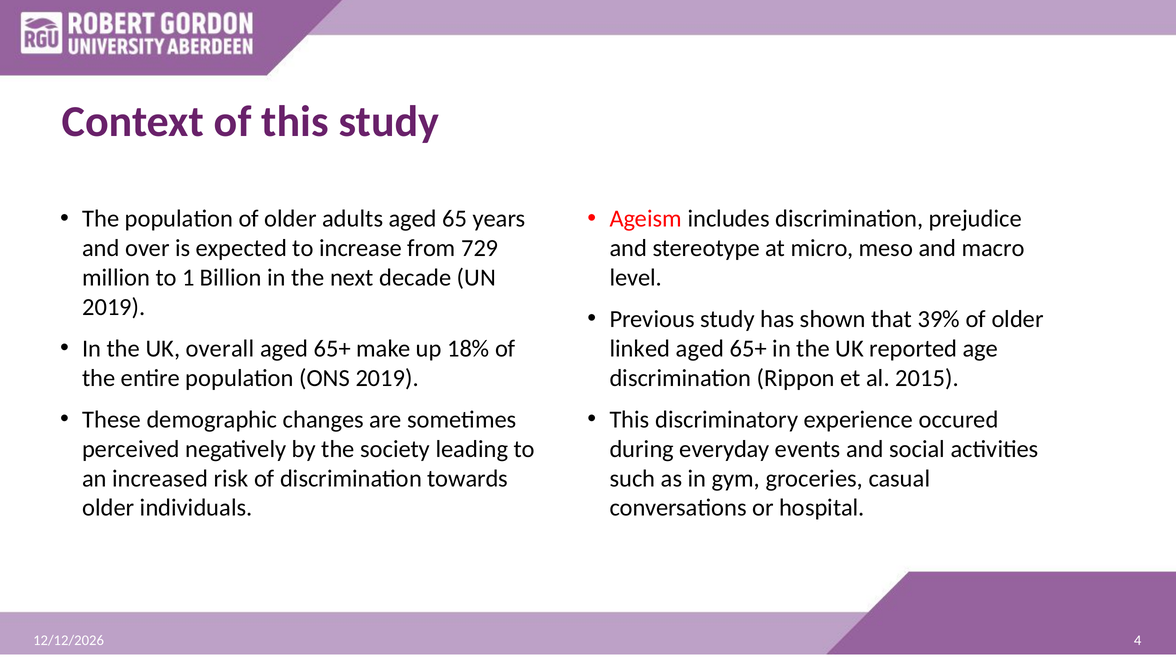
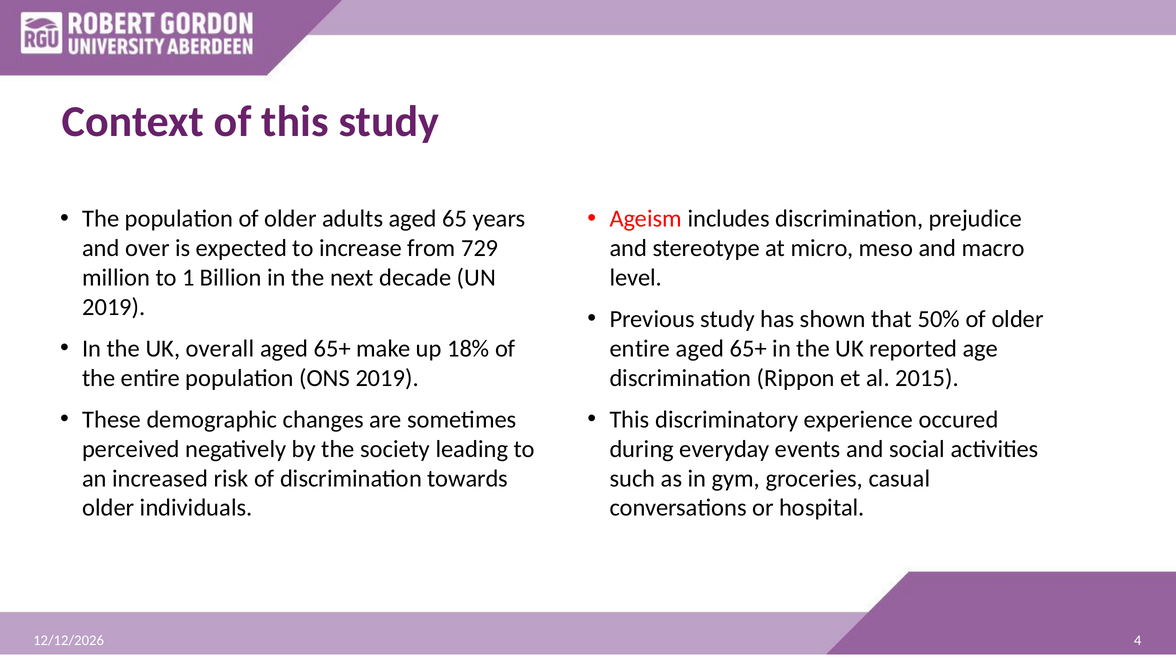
39%: 39% -> 50% (939, 319)
linked: linked -> entire (640, 349)
